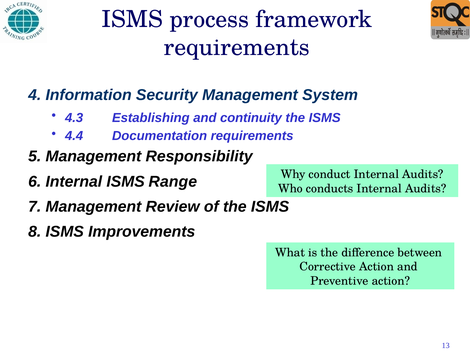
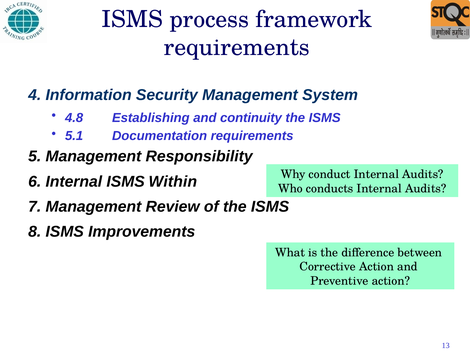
4.3: 4.3 -> 4.8 (74, 118)
4.4: 4.4 -> 5.1 (74, 136)
Range: Range -> Within (173, 182)
